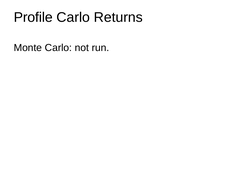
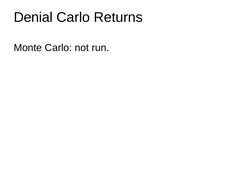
Profile: Profile -> Denial (33, 17)
